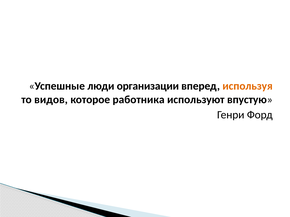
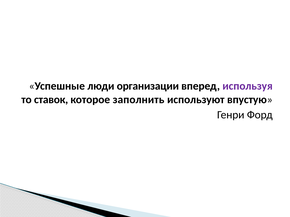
используя colour: orange -> purple (248, 86)
видов: видов -> ставок (51, 100)
работника: работника -> заполнить (139, 100)
